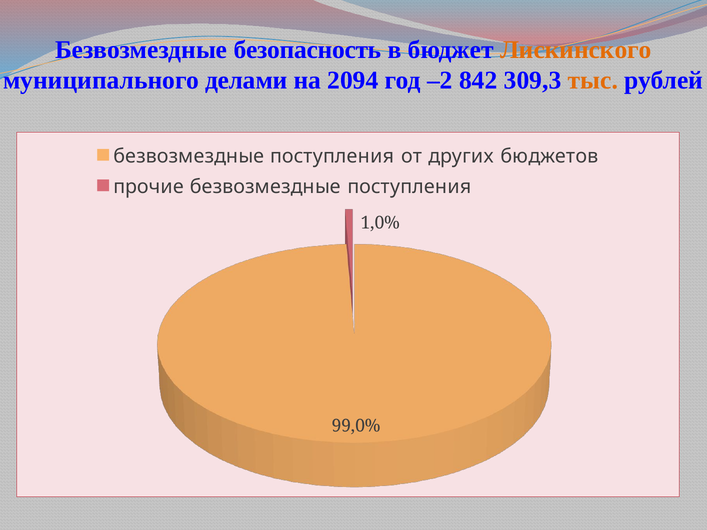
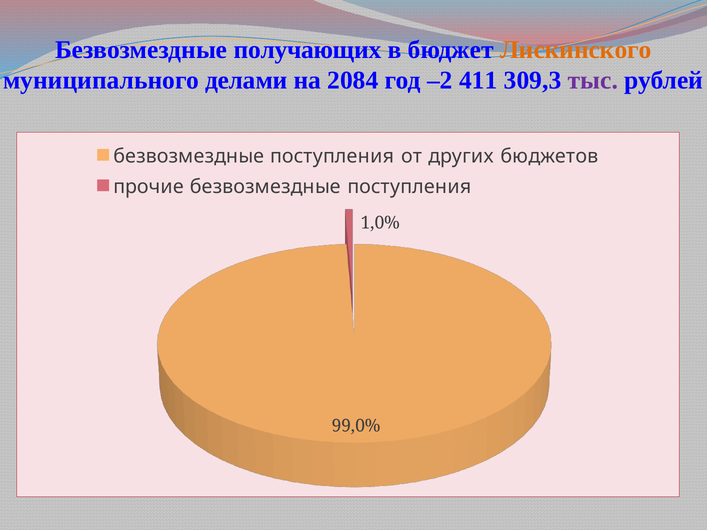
безопасность: безопасность -> получающих (308, 50)
2094: 2094 -> 2084 (353, 80)
842: 842 -> 411 (478, 80)
тыс colour: orange -> purple (593, 80)
